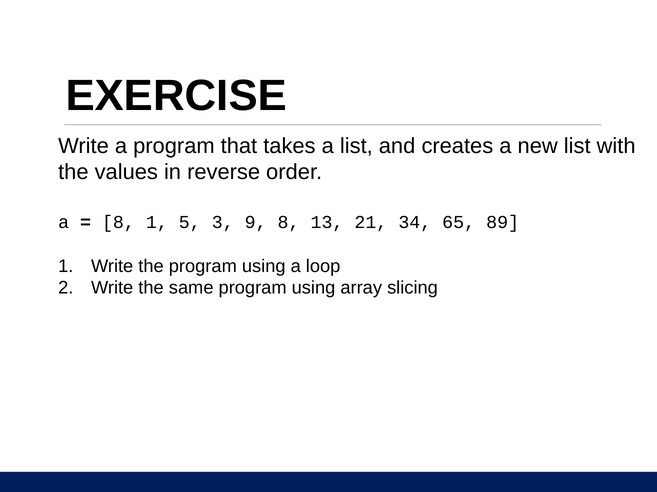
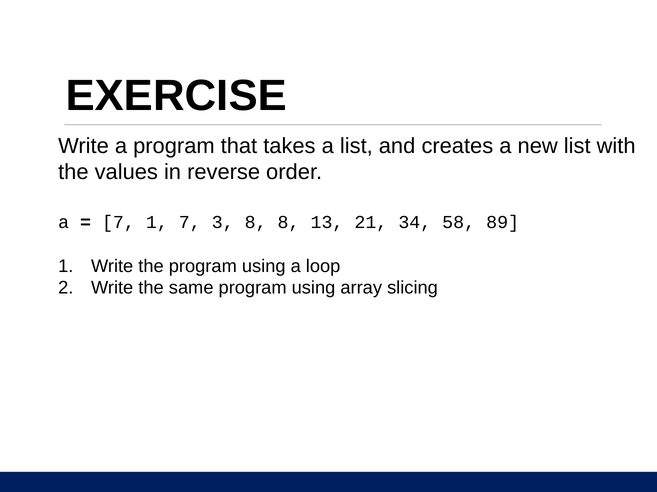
8: 8 -> 7 (118, 223)
1 5: 5 -> 7 (190, 223)
3 9: 9 -> 8 (256, 223)
65: 65 -> 58 (459, 223)
